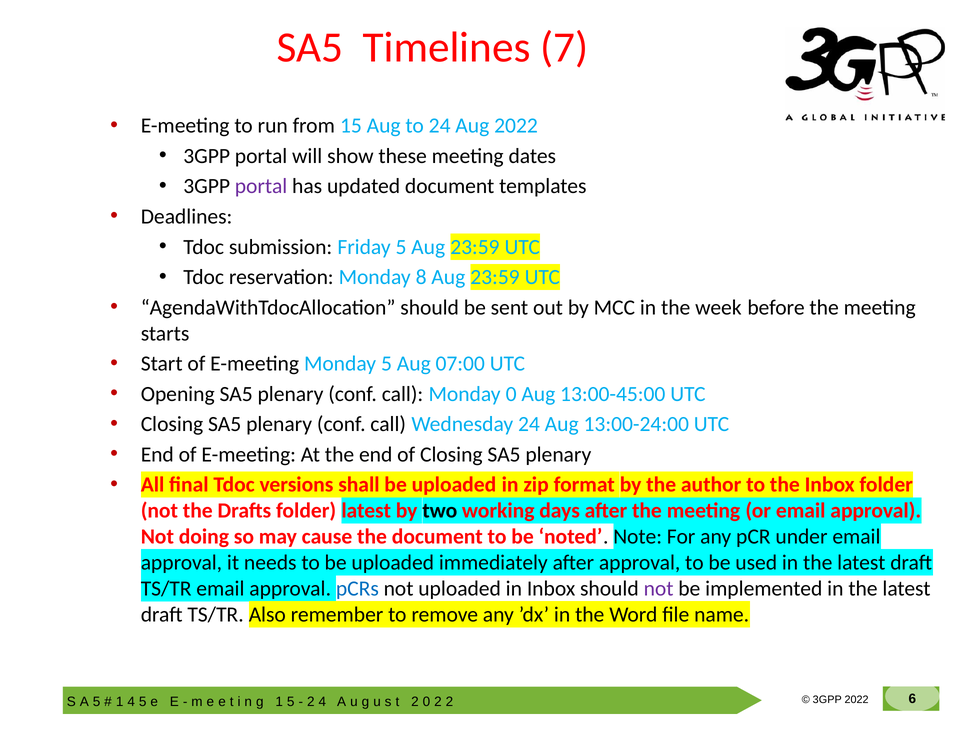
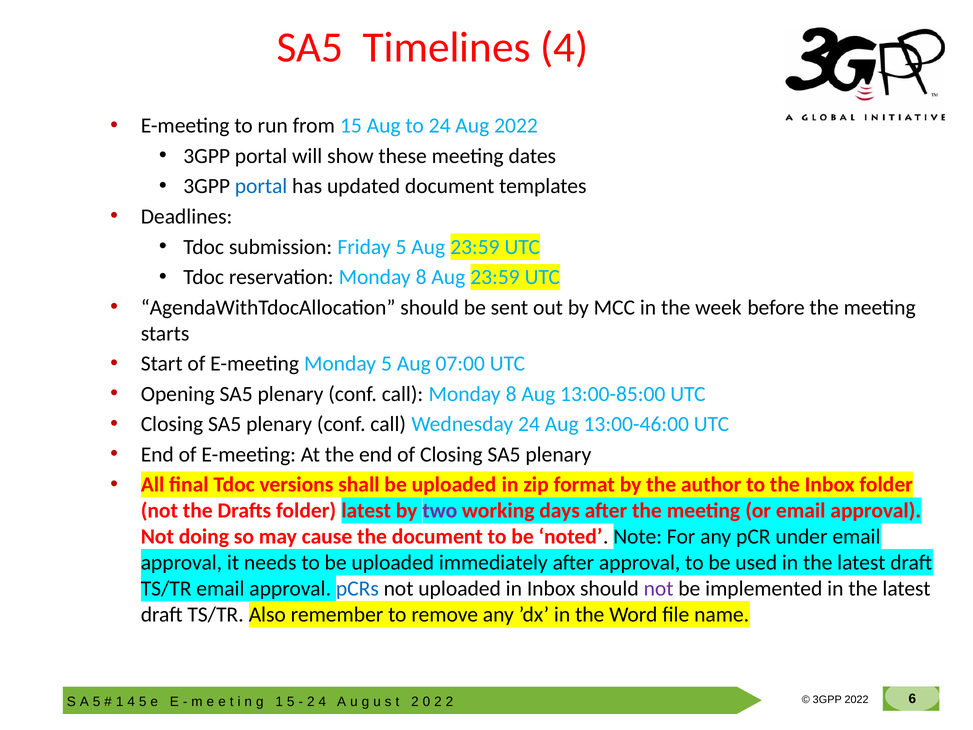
Timelines 7: 7 -> 4 (564, 47)
portal colour: purple -> blue (261, 186)
call Monday 0: 0 -> 8 (511, 394)
13:00-45:00: 13:00-45:00 -> 13:00-85:00 (613, 394)
13:00-24:00: 13:00-24:00 -> 13:00-46:00 (636, 424)
two colour: black -> purple (440, 511)
